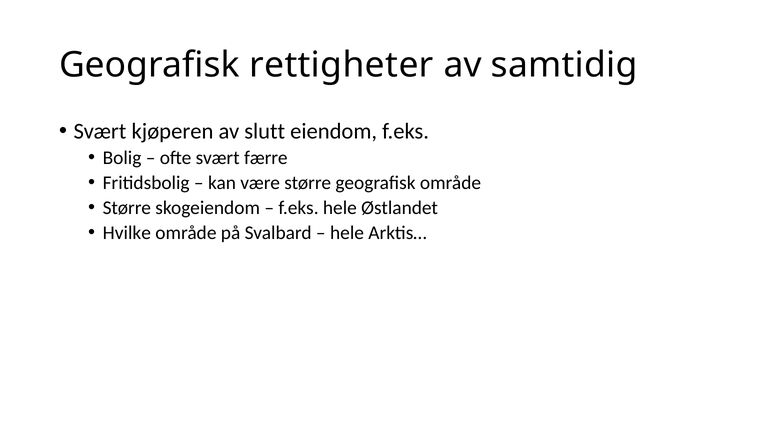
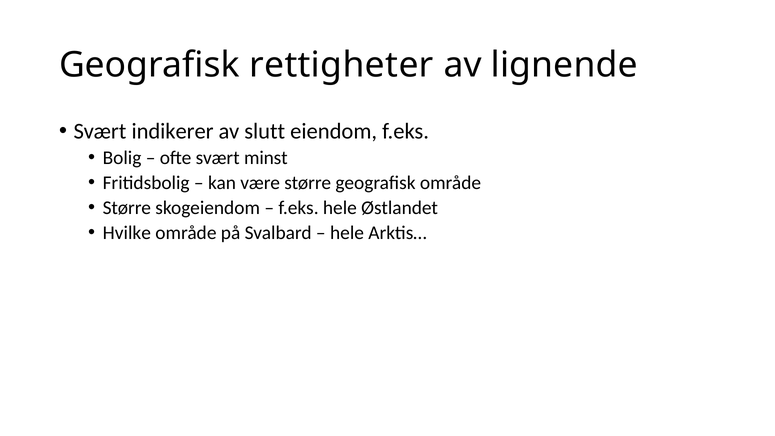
samtidig: samtidig -> lignende (564, 65)
kjøperen: kjøperen -> indikerer (173, 131)
færre: færre -> minst (266, 158)
